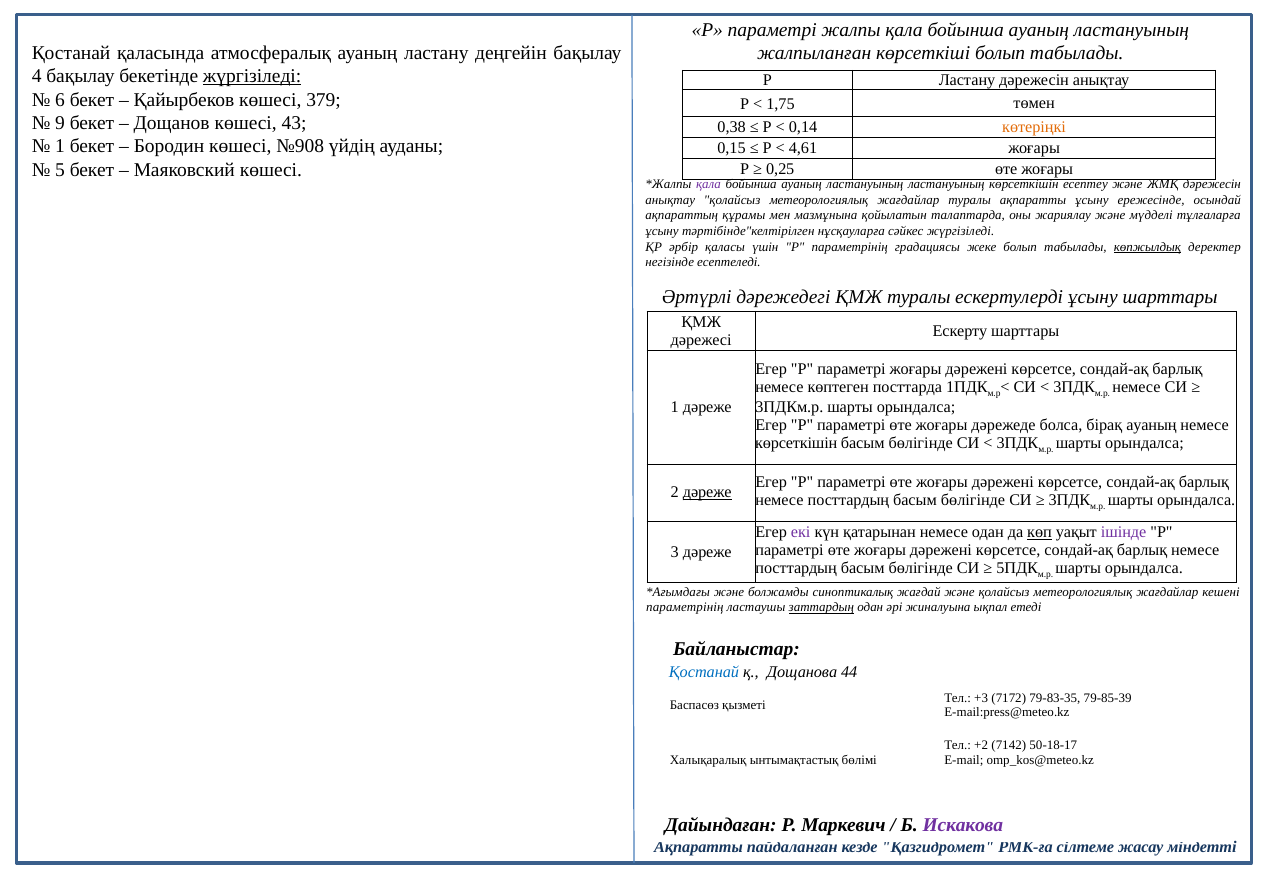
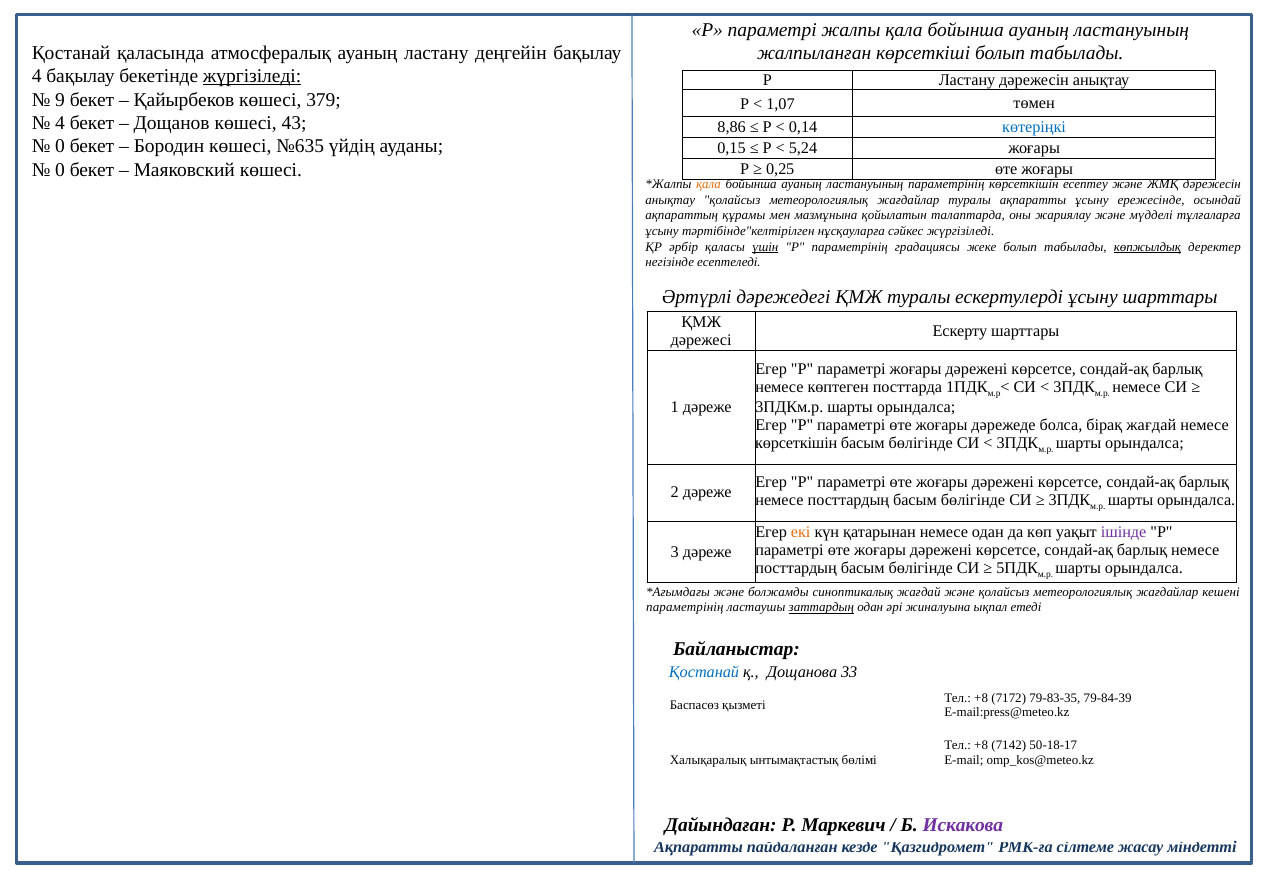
6: 6 -> 9 (60, 100)
1,75: 1,75 -> 1,07 (780, 104)
9: 9 -> 4 (60, 123)
0,38: 0,38 -> 8,86 (732, 128)
көтеріңкі colour: orange -> blue (1034, 127)
1: 1 -> 0 (60, 146)
№908: №908 -> №635 (300, 146)
4,61: 4,61 -> 5,24 (803, 148)
5: 5 -> 0 (60, 170)
қала colour: purple -> orange (709, 184)
ластануының ластануының: ластануының -> параметрінің (946, 184)
үшін underline: none -> present (765, 247)
бірақ ауаның: ауаның -> жағдай (1151, 425)
дәреже underline: present -> none (707, 492)
екі colour: purple -> orange (801, 532)
көп underline: present -> none (1040, 532)
44: 44 -> 33 (849, 672)
+3: +3 -> +8 (981, 698)
79-85-39: 79-85-39 -> 79-84-39 (1108, 698)
+2: +2 -> +8 (981, 745)
